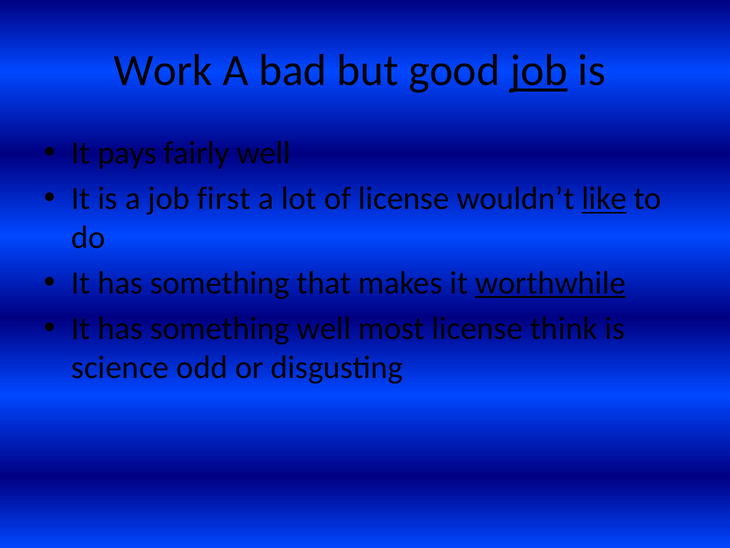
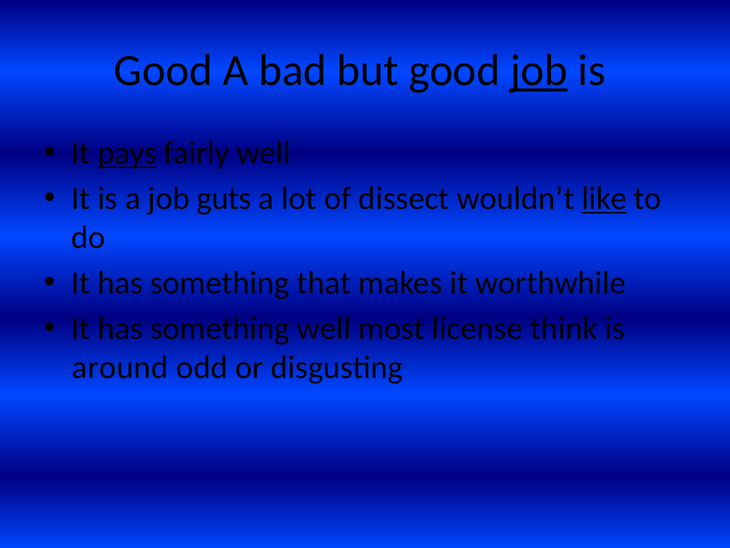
Work: Work -> Good (163, 71)
pays underline: none -> present (127, 153)
first: first -> guts (224, 199)
of license: license -> dissect (404, 199)
worthwhile underline: present -> none (550, 283)
science: science -> around (120, 367)
